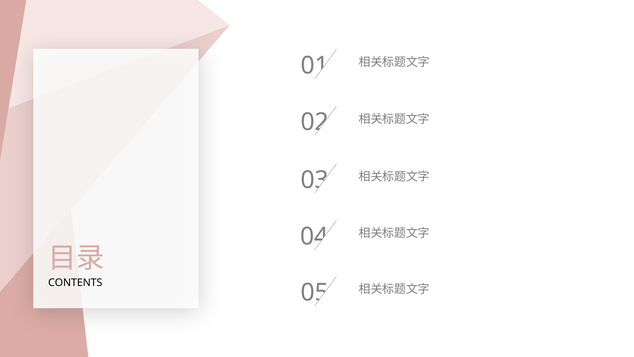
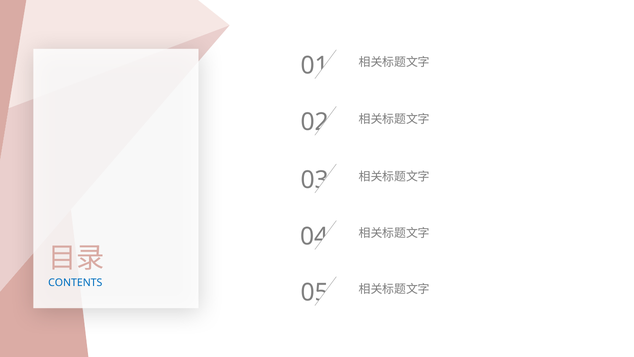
CONTENTS colour: black -> blue (75, 283)
